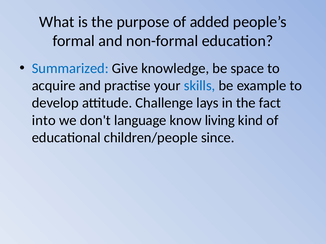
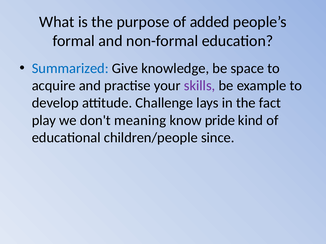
skills colour: blue -> purple (200, 86)
into: into -> play (44, 121)
language: language -> meaning (140, 121)
living: living -> pride (220, 121)
